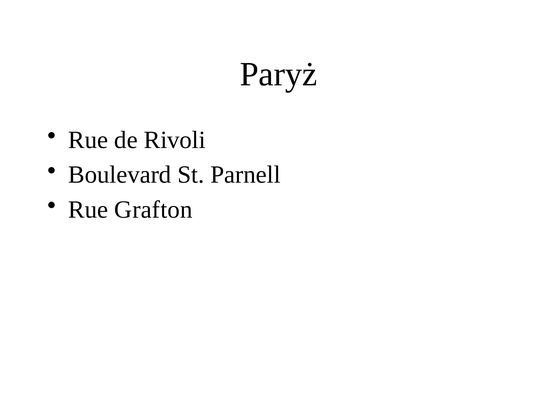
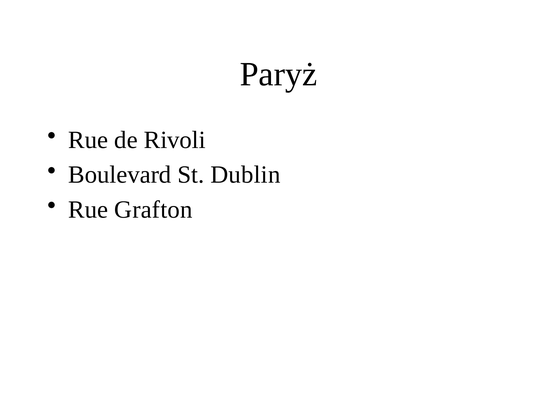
Parnell: Parnell -> Dublin (245, 175)
